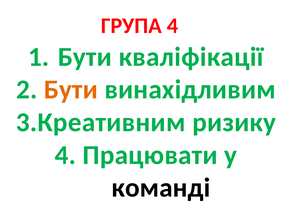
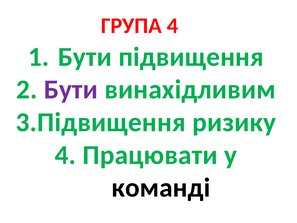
кваліфікації: кваліфікації -> підвищення (191, 57)
Бути colour: orange -> purple (71, 90)
3.Креативним: 3.Креативним -> 3.Підвищення (101, 122)
